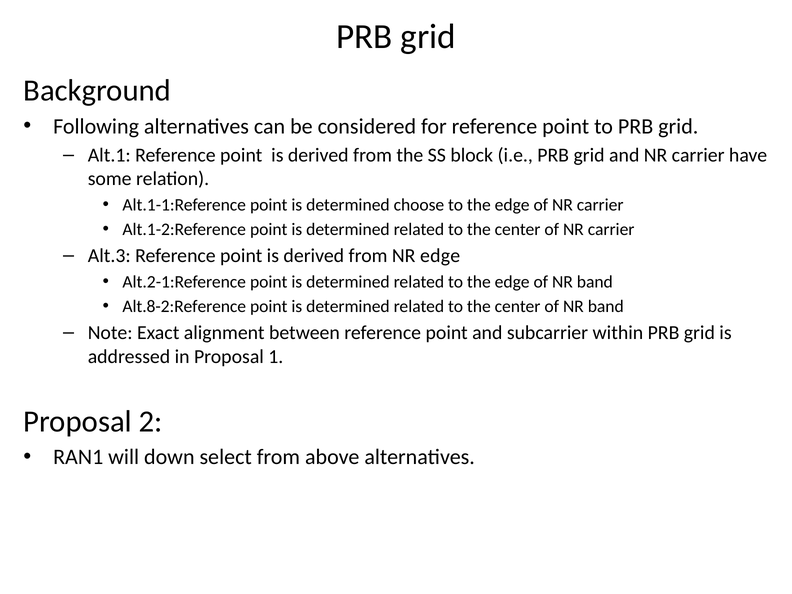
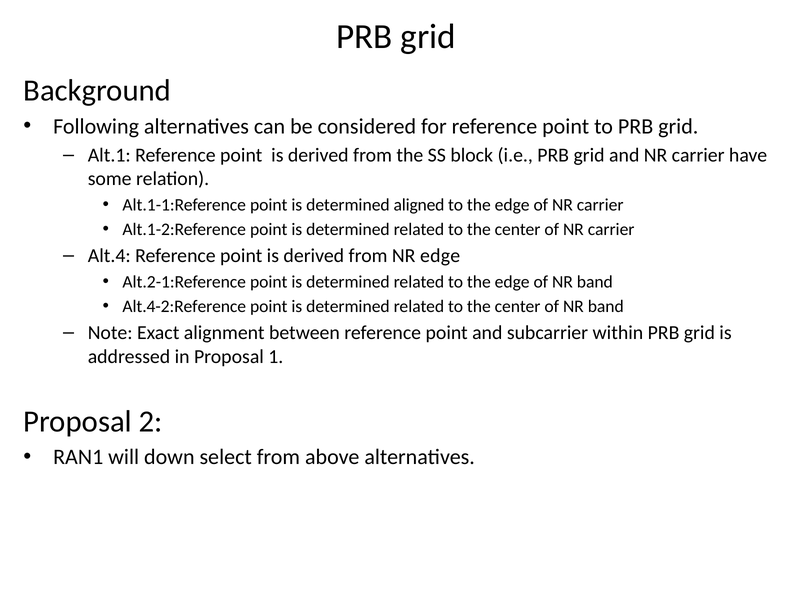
choose: choose -> aligned (419, 205)
Alt.3: Alt.3 -> Alt.4 (109, 256)
Alt.8-2:Reference: Alt.8-2:Reference -> Alt.4-2:Reference (184, 306)
